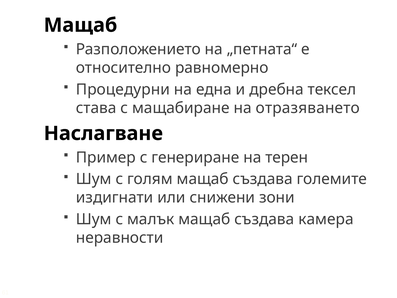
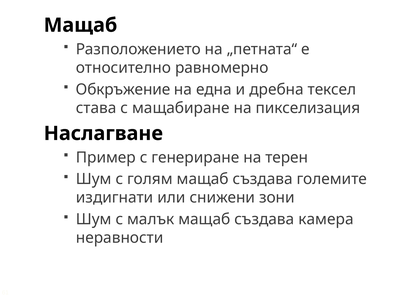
Процедурни: Процедурни -> Обкръжение (123, 89)
отразяването: отразяването -> пикселизация (308, 108)
